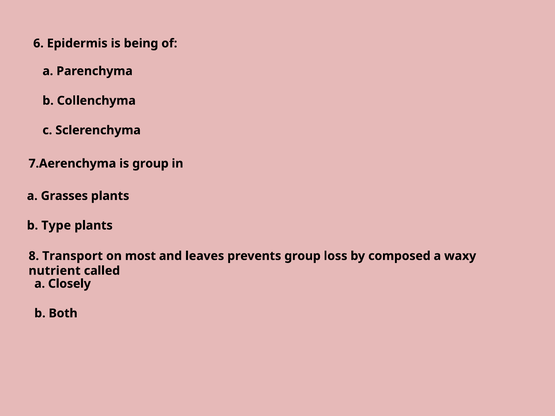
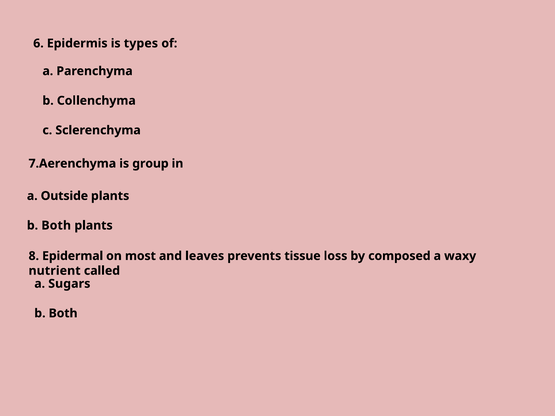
being: being -> types (141, 43)
Grasses: Grasses -> Outside (64, 196)
Type: Type -> Both (56, 226)
Transport: Transport -> Epidermal (73, 256)
prevents group: group -> tissue (302, 256)
Closely: Closely -> Sugars (69, 284)
